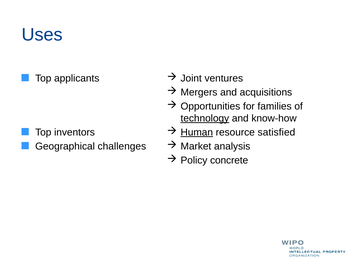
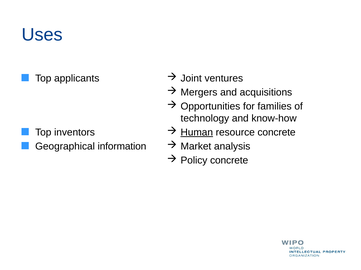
technology underline: present -> none (205, 119)
resource satisfied: satisfied -> concrete (277, 133)
challenges: challenges -> information (122, 147)
